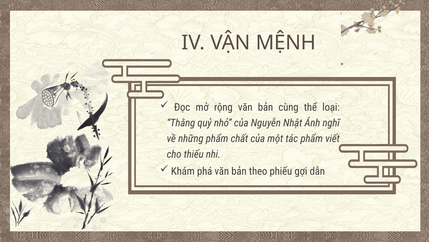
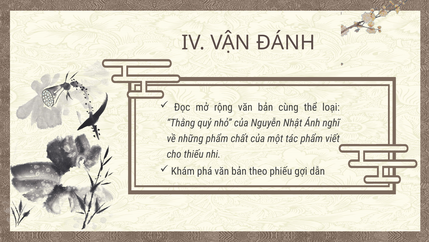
MỆNH: MỆNH -> ĐÁNH (286, 43)
